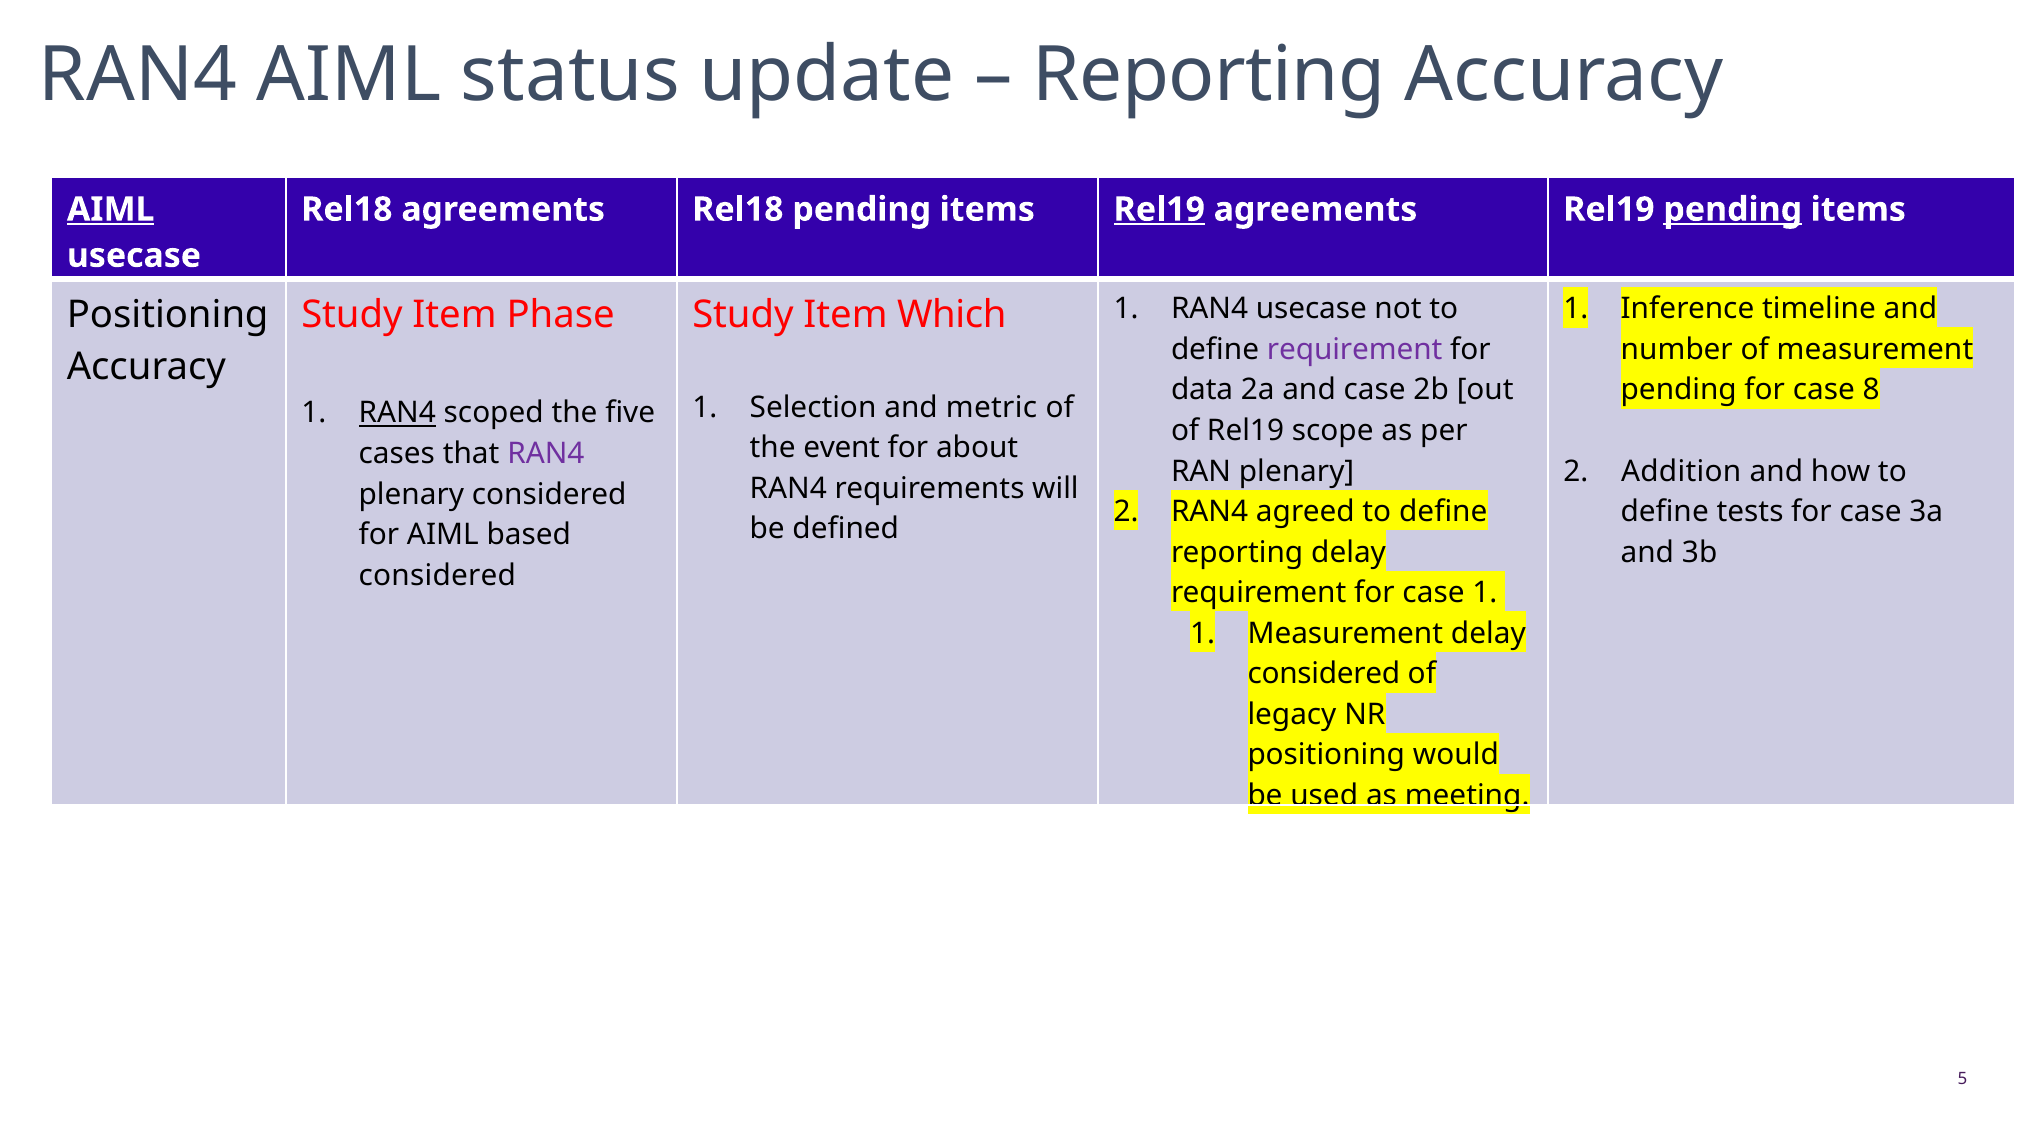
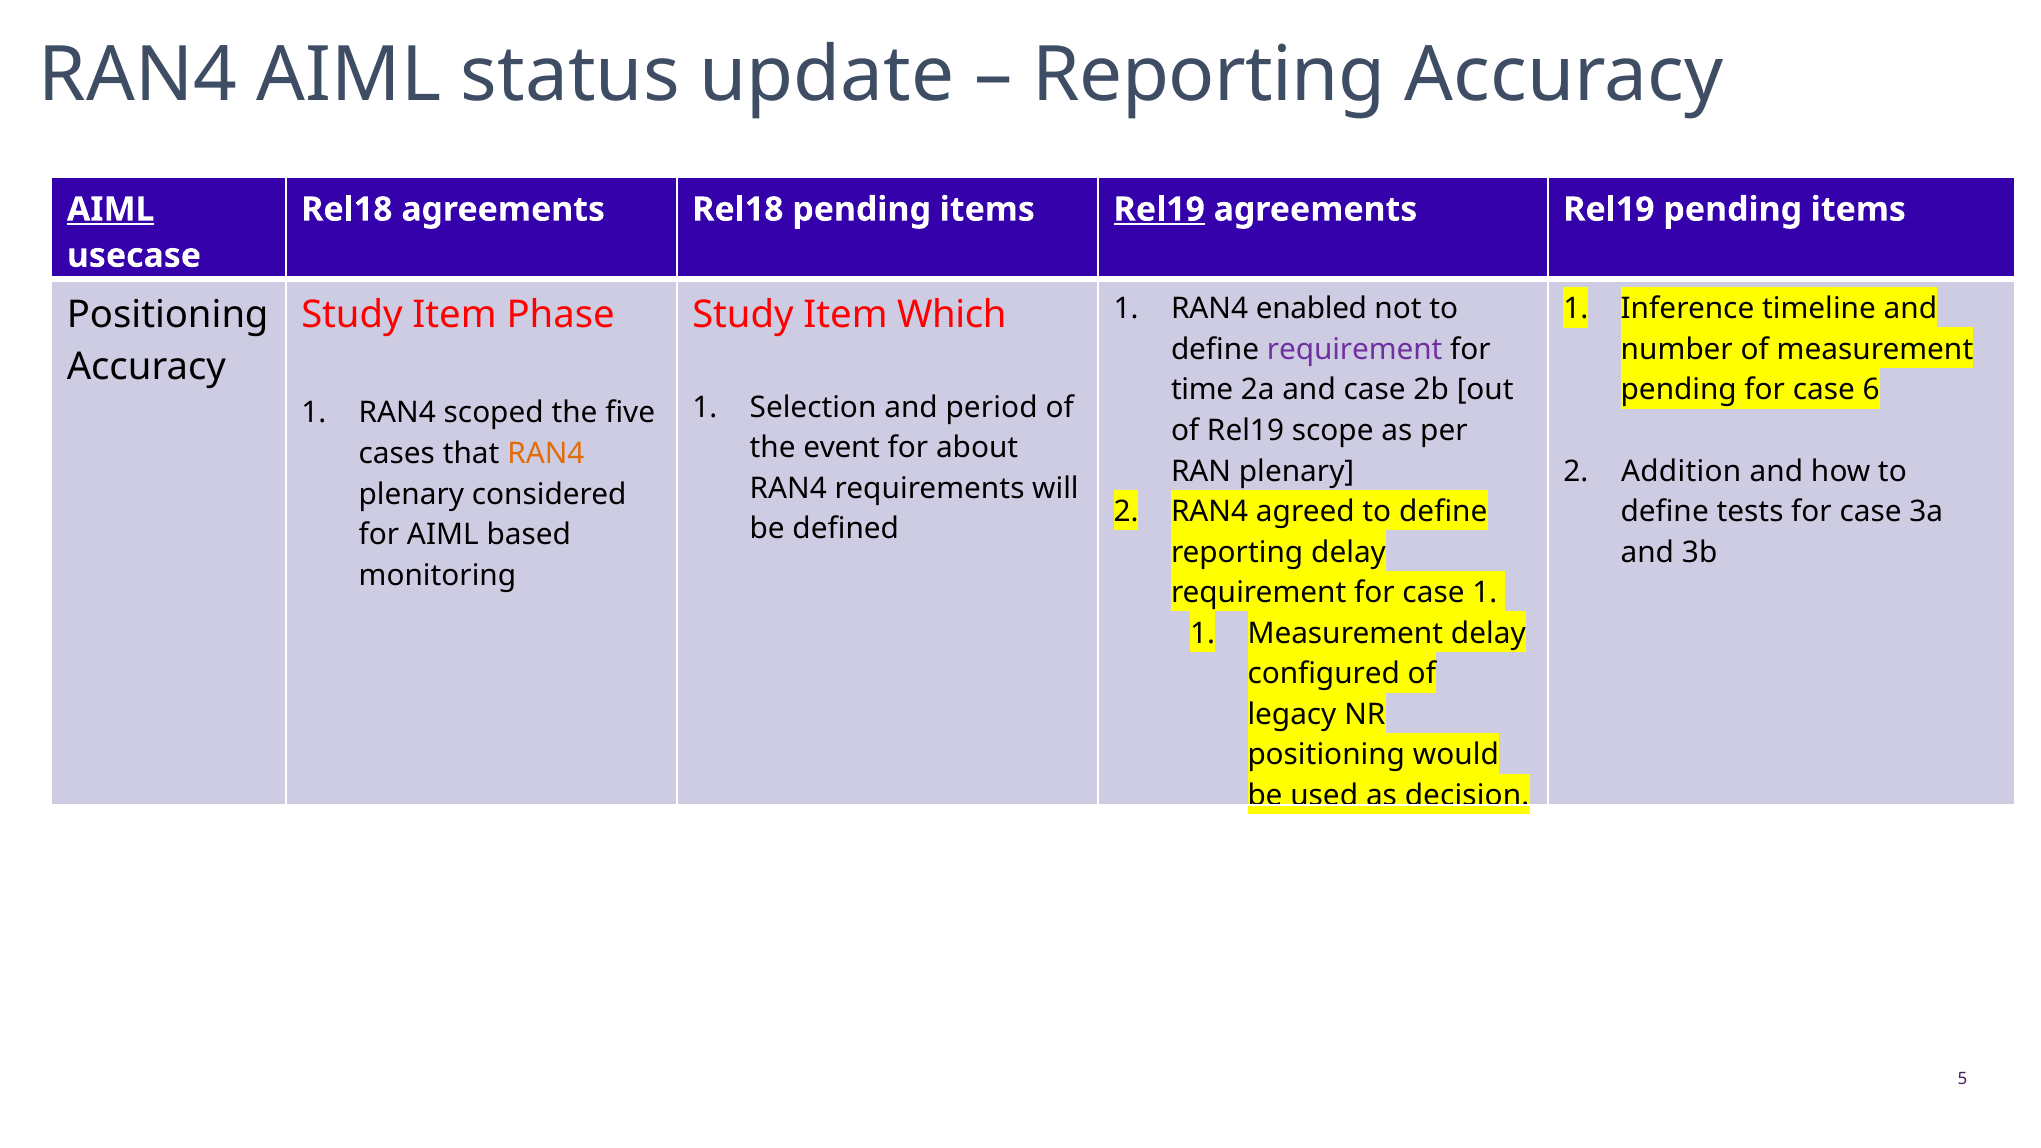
pending underline: present -> none (1733, 209)
RAN4 usecase: usecase -> enabled (1311, 309)
data: data -> time (1202, 390)
8: 8 -> 6 (1871, 390)
metric: metric -> period (992, 407)
RAN4 underline: present -> none (397, 413)
RAN4 colour: purple -> orange (546, 454)
considered: considered -> monitoring (437, 575)
considered: considered -> configured (1324, 674)
meeting: meeting -> decision (1467, 796)
